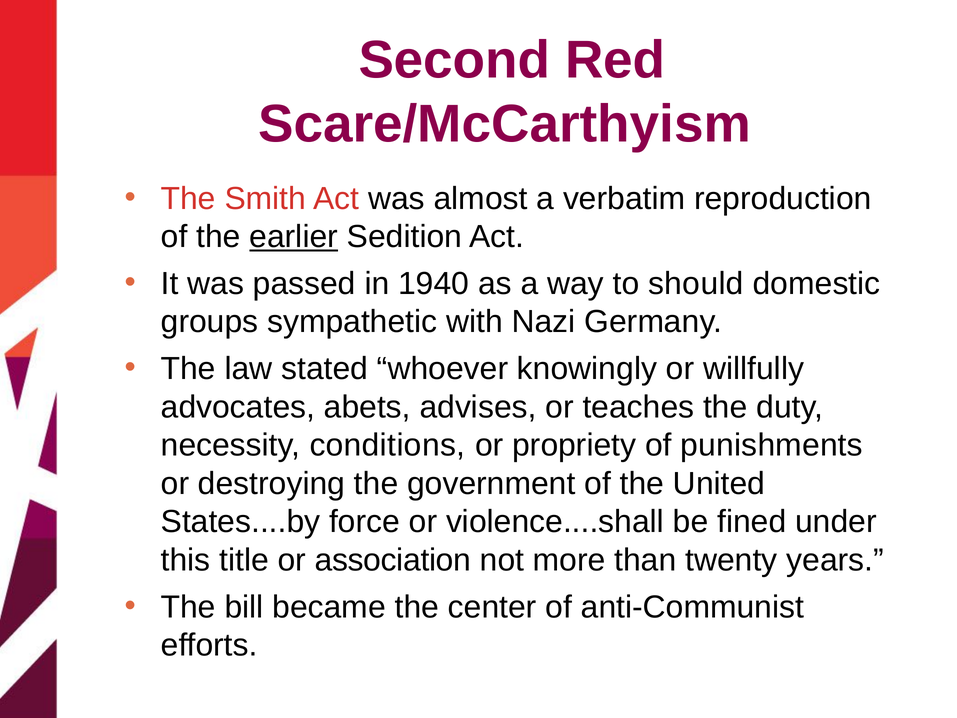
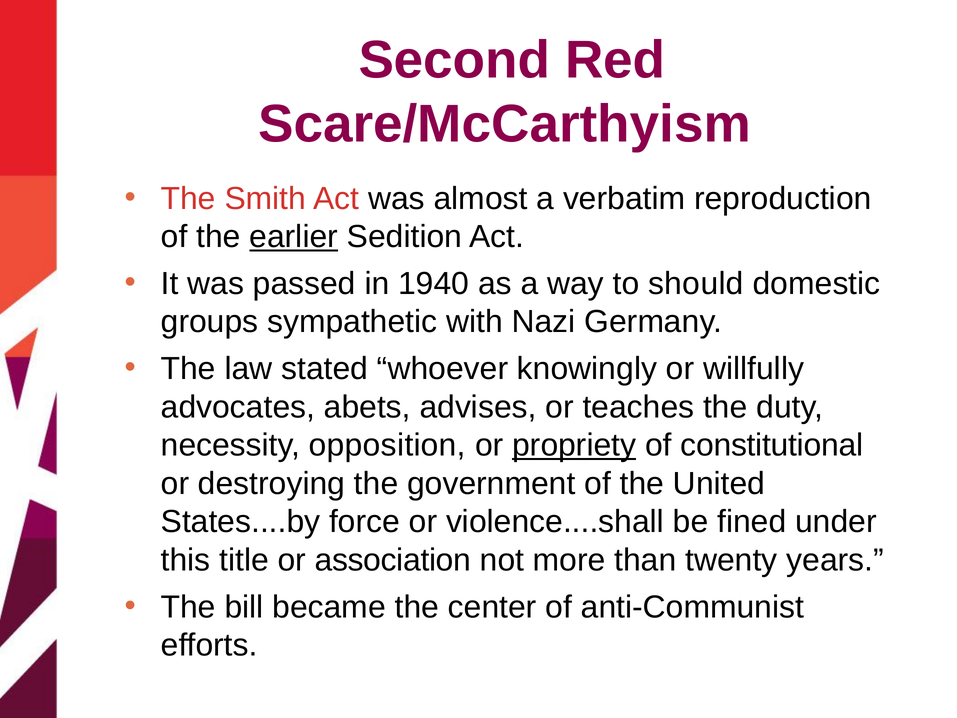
conditions: conditions -> opposition (387, 445)
propriety underline: none -> present (574, 445)
punishments: punishments -> constitutional (772, 445)
